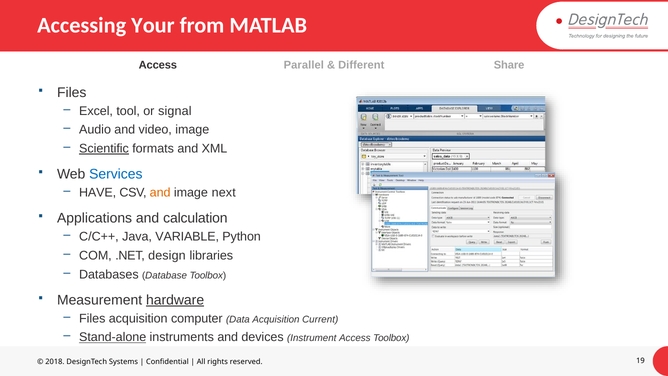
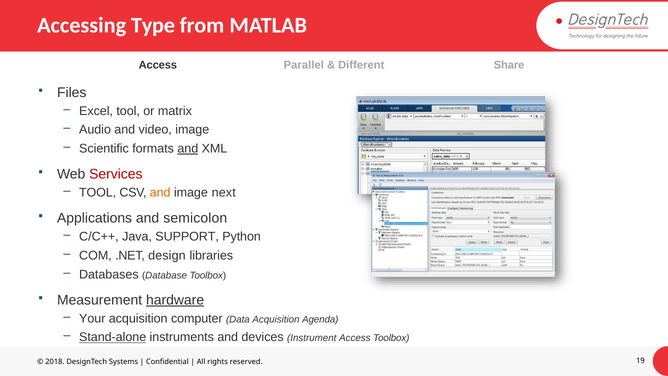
Your: Your -> Type (153, 26)
signal: signal -> matrix (175, 111)
Scientific underline: present -> none (104, 149)
and underline: none -> present (188, 149)
Services colour: blue -> red (116, 174)
HAVE: HAVE -> TOOL (98, 193)
calculation: calculation -> semicolon (195, 218)
VARIABLE: VARIABLE -> SUPPORT (187, 237)
Files: Files -> Your (92, 318)
Current: Current -> Agenda (320, 319)
